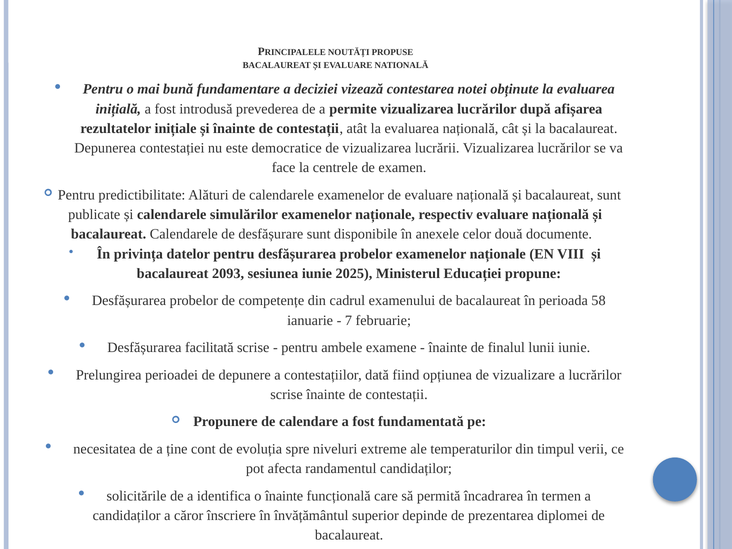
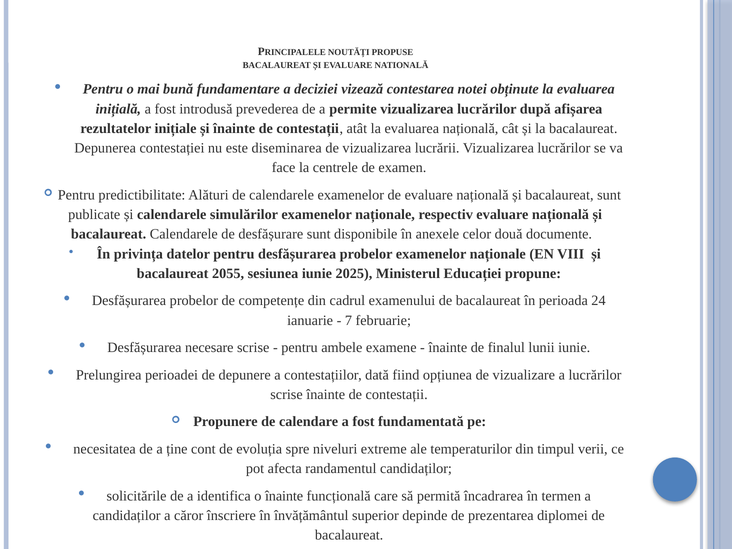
democratice: democratice -> diseminarea (287, 148)
2093: 2093 -> 2055 (228, 273)
58: 58 -> 24 (599, 301)
facilitată: facilitată -> necesare (209, 348)
